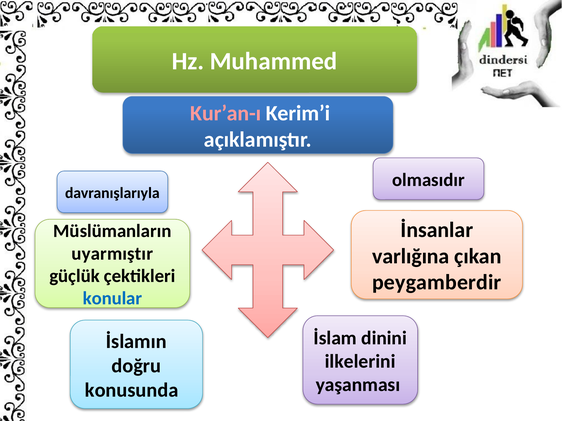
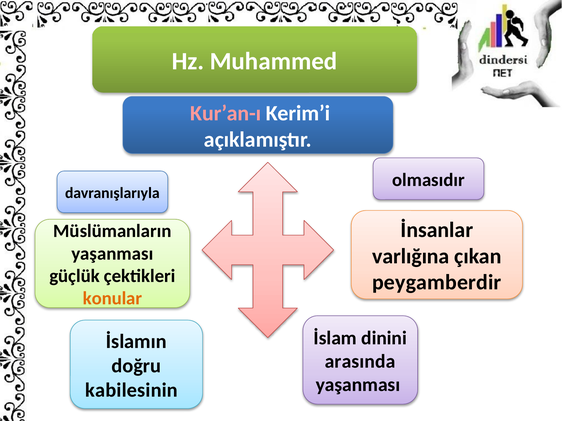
uyarmıştır: uyarmıştır -> yaşanması (112, 254)
konular colour: blue -> orange (112, 299)
ilkelerini: ilkelerini -> arasında (360, 362)
konusunda: konusunda -> kabilesinin (132, 390)
